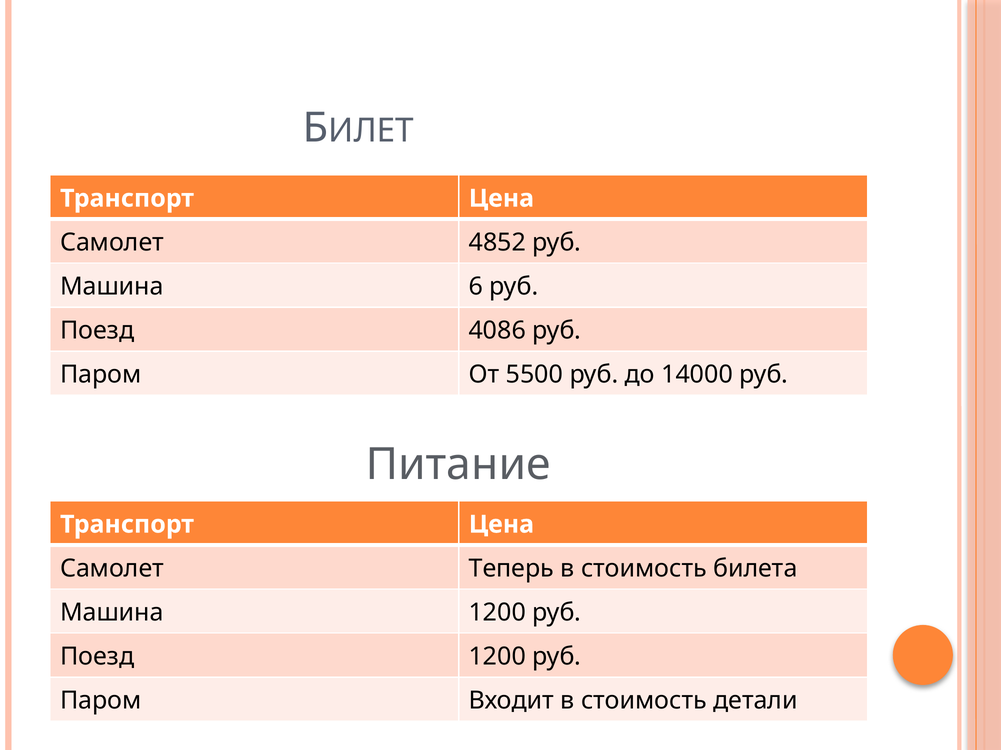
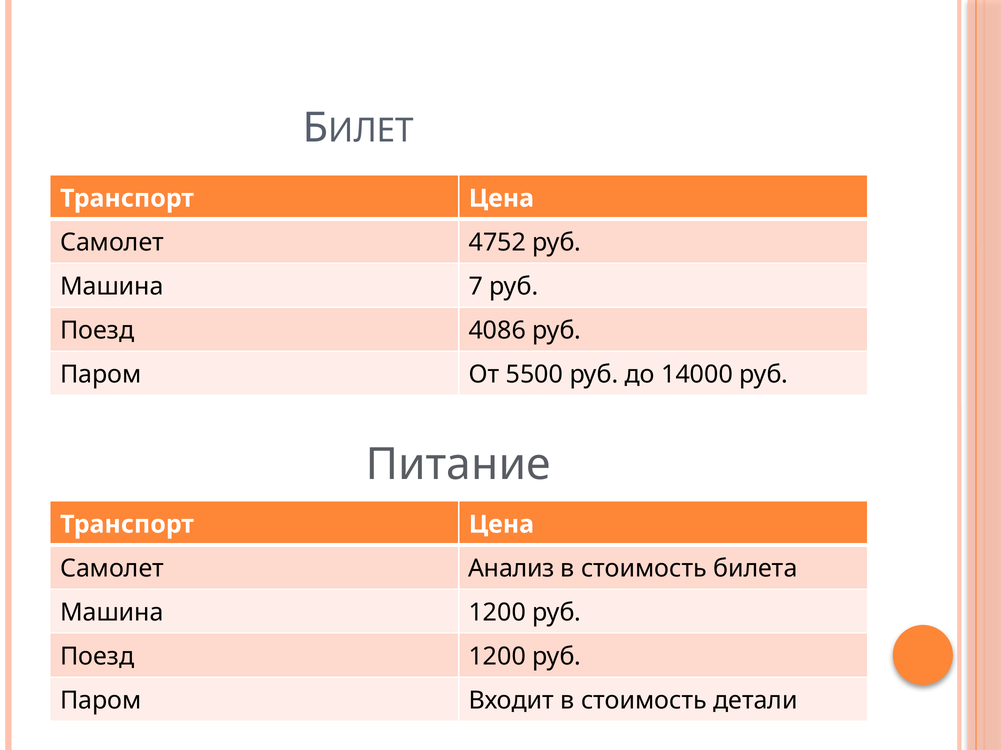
4852: 4852 -> 4752 (497, 243)
6: 6 -> 7 (476, 287)
Теперь: Теперь -> Анализ (511, 569)
